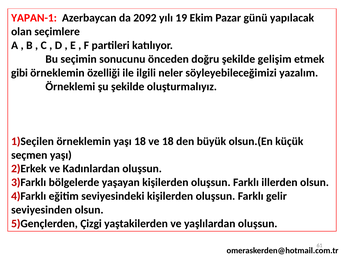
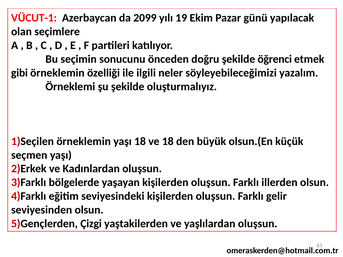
YAPAN-1: YAPAN-1 -> VÜCUT-1 (34, 18)
2092: 2092 -> 2099 (145, 18)
gelişim: gelişim -> öğrenci (275, 59)
